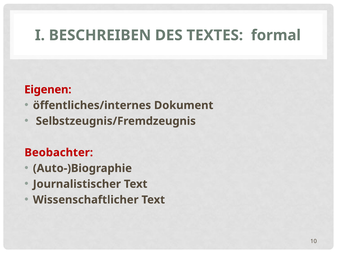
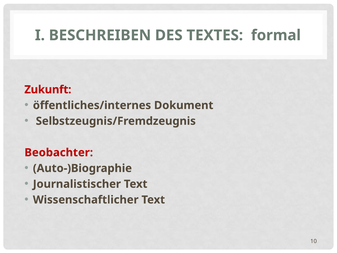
Eigenen: Eigenen -> Zukunft (48, 90)
